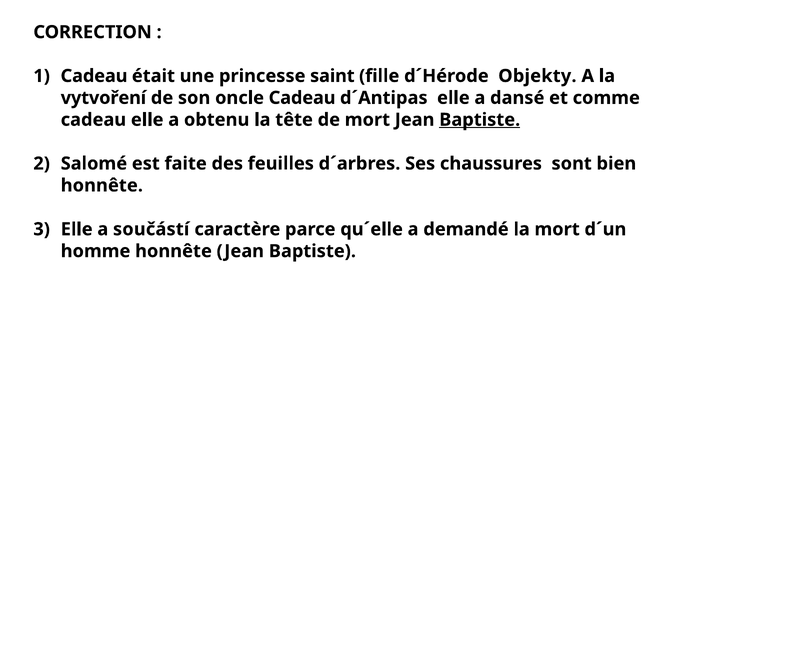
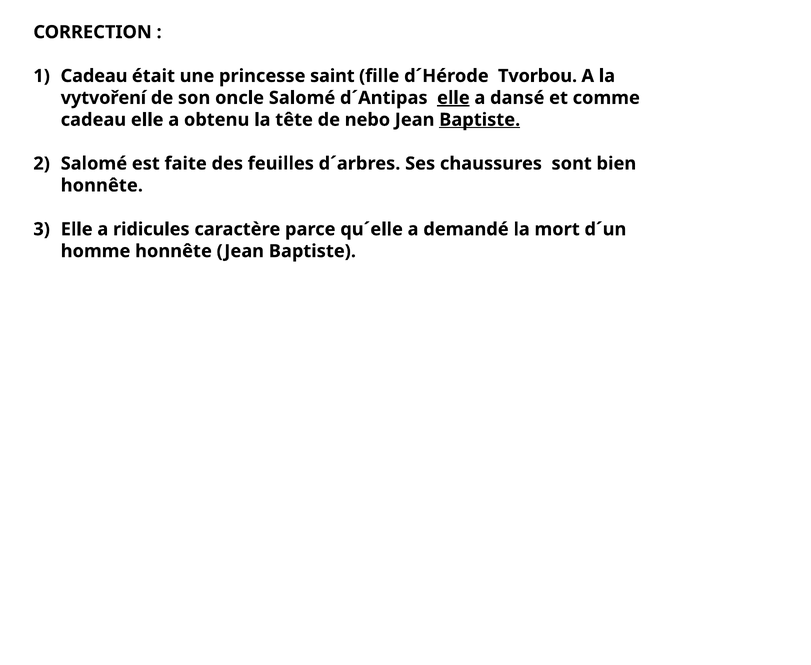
Objekty: Objekty -> Tvorbou (538, 76)
oncle Cadeau: Cadeau -> Salomé (302, 98)
elle underline: none -> present (453, 98)
de mort: mort -> nebo (367, 120)
součástí: součástí -> ridicules (151, 229)
